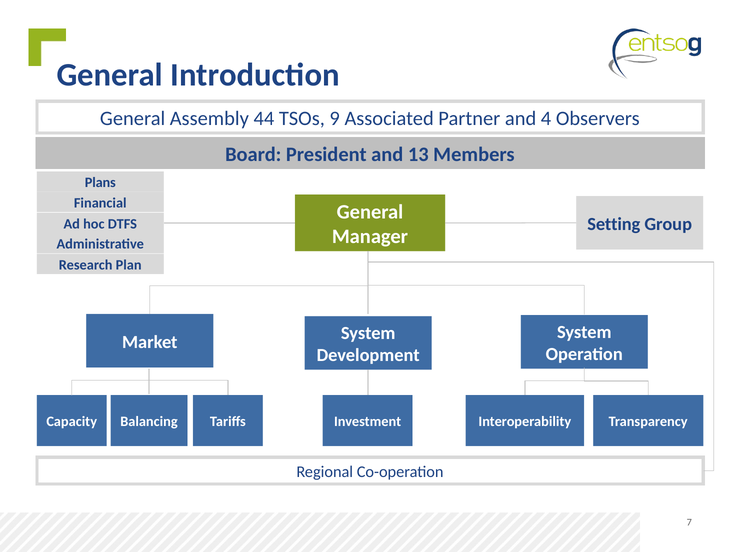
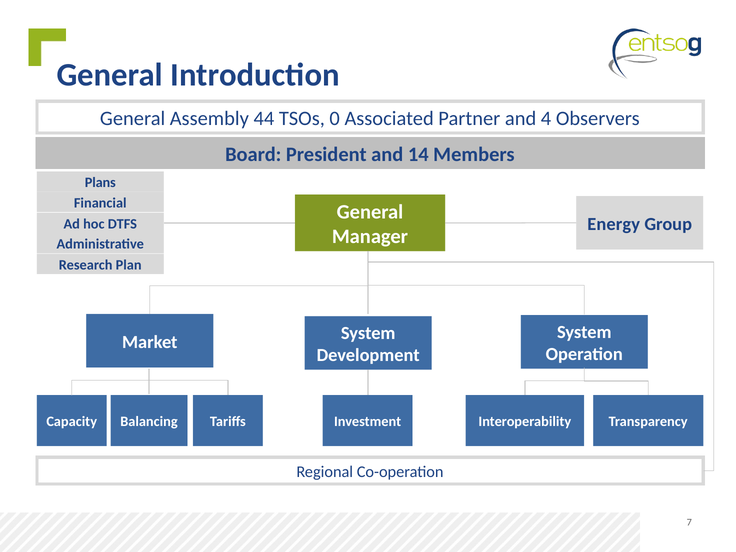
9: 9 -> 0 (335, 119)
13: 13 -> 14 (418, 154)
Setting: Setting -> Energy (614, 224)
